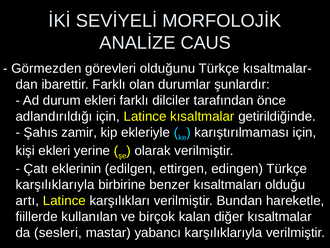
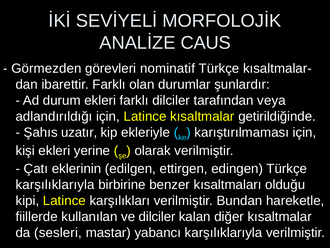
olduğunu: olduğunu -> nominatif (167, 68)
önce: önce -> veya (271, 100)
zamir: zamir -> uzatır (79, 132)
artı: artı -> kipi (27, 200)
ve birçok: birçok -> dilciler (157, 216)
